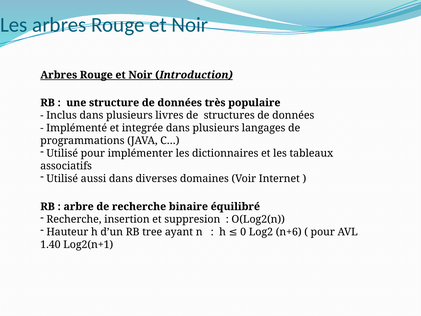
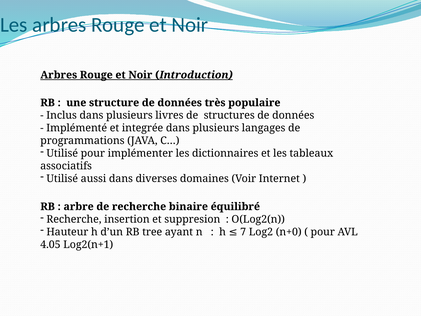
0: 0 -> 7 (243, 232)
n+6: n+6 -> n+0 (289, 232)
1.40: 1.40 -> 4.05 (50, 244)
